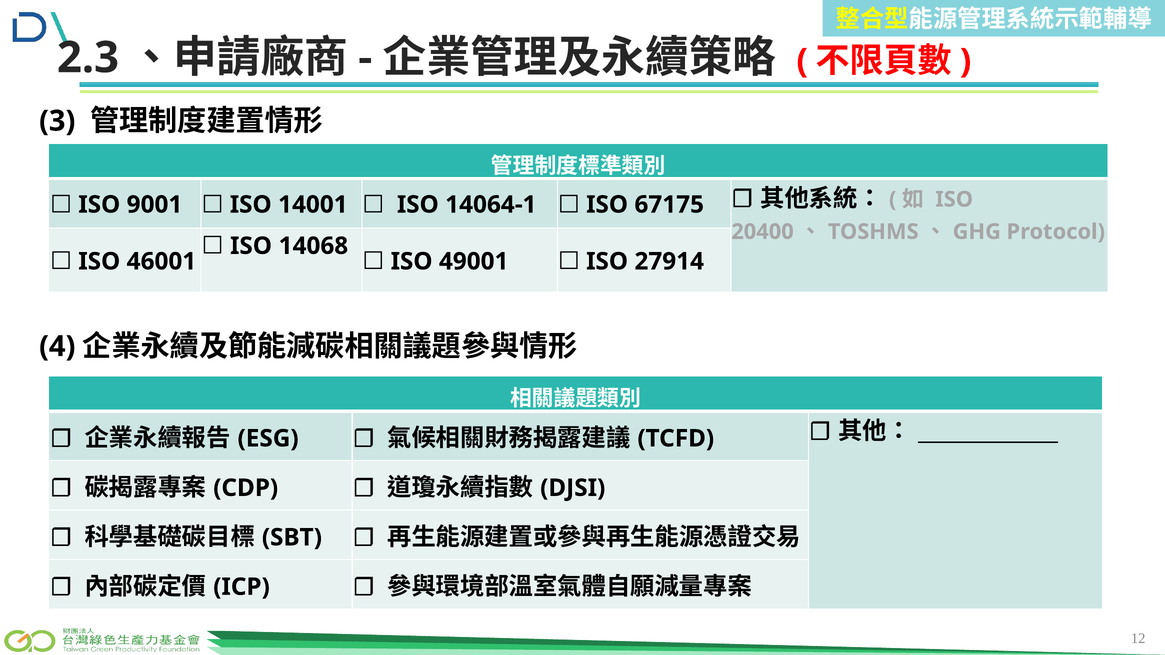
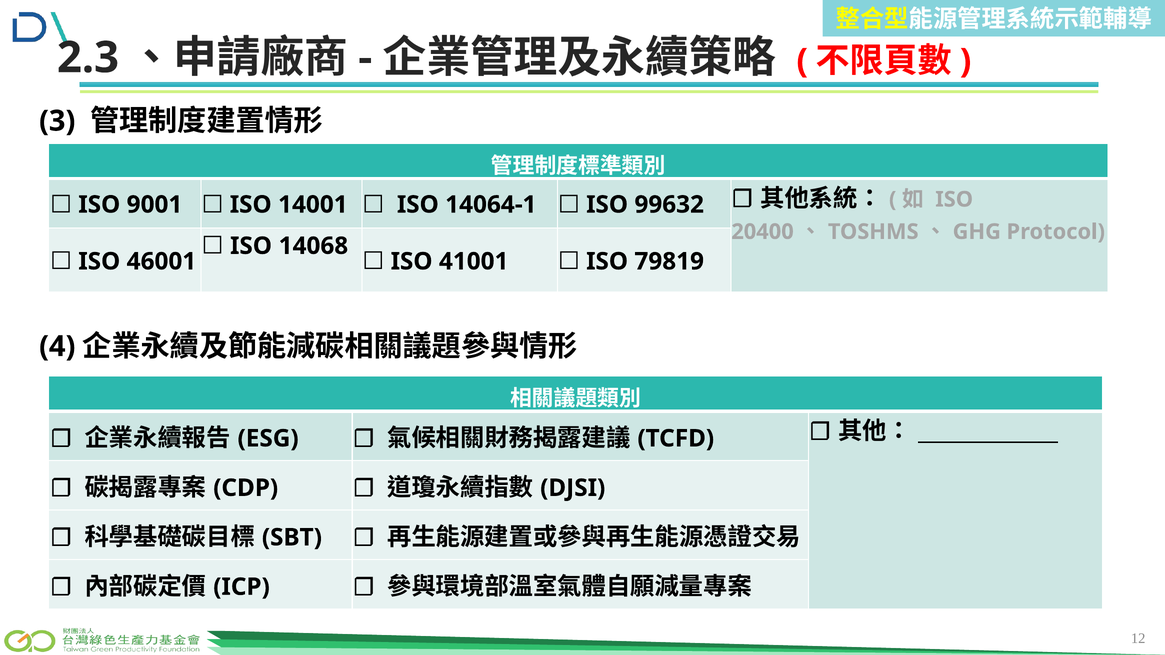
67175: 67175 -> 99632 (669, 205)
49001: 49001 -> 41001 (474, 262)
27914: 27914 -> 79819 (669, 262)
